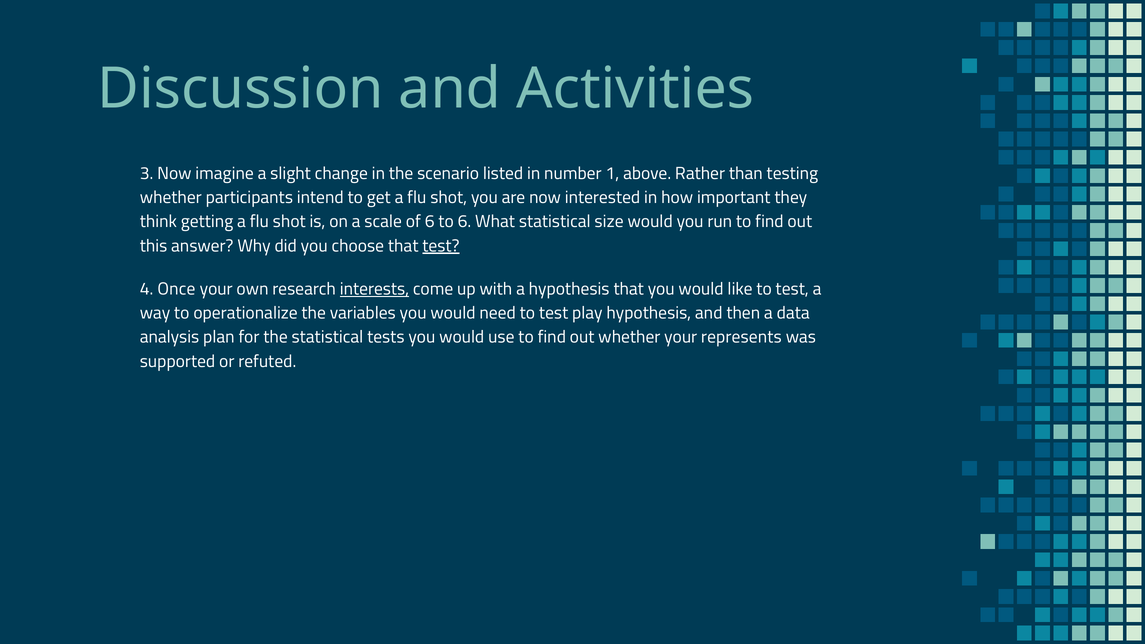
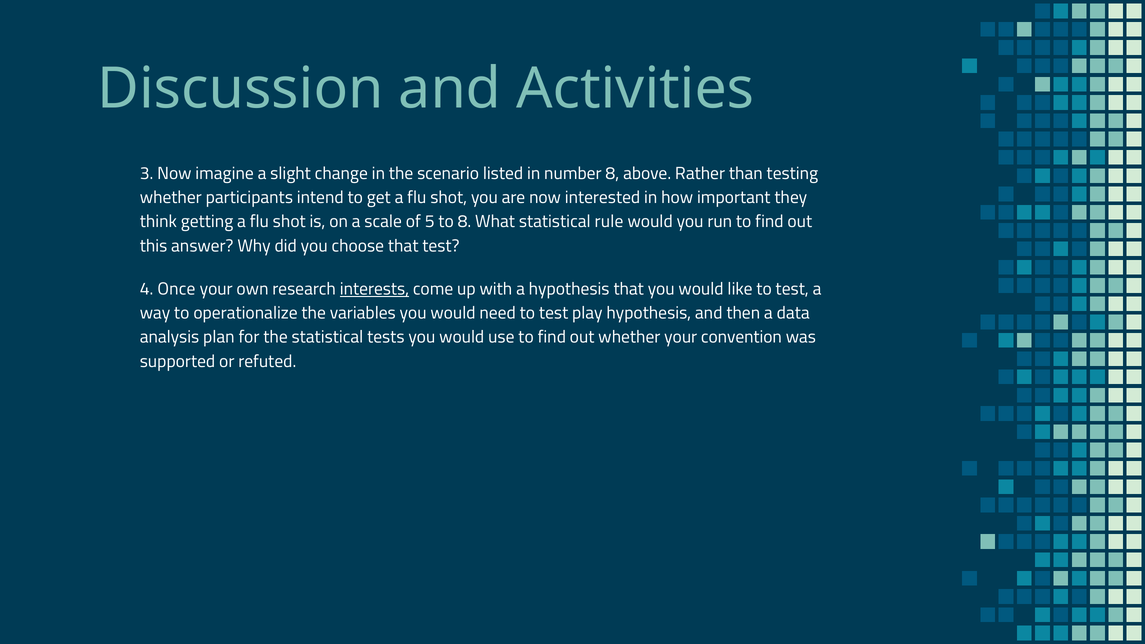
number 1: 1 -> 8 (612, 173)
of 6: 6 -> 5 (430, 222)
to 6: 6 -> 8 (464, 222)
size: size -> rule (609, 222)
test underline: present -> none (441, 246)
represents: represents -> convention (741, 337)
